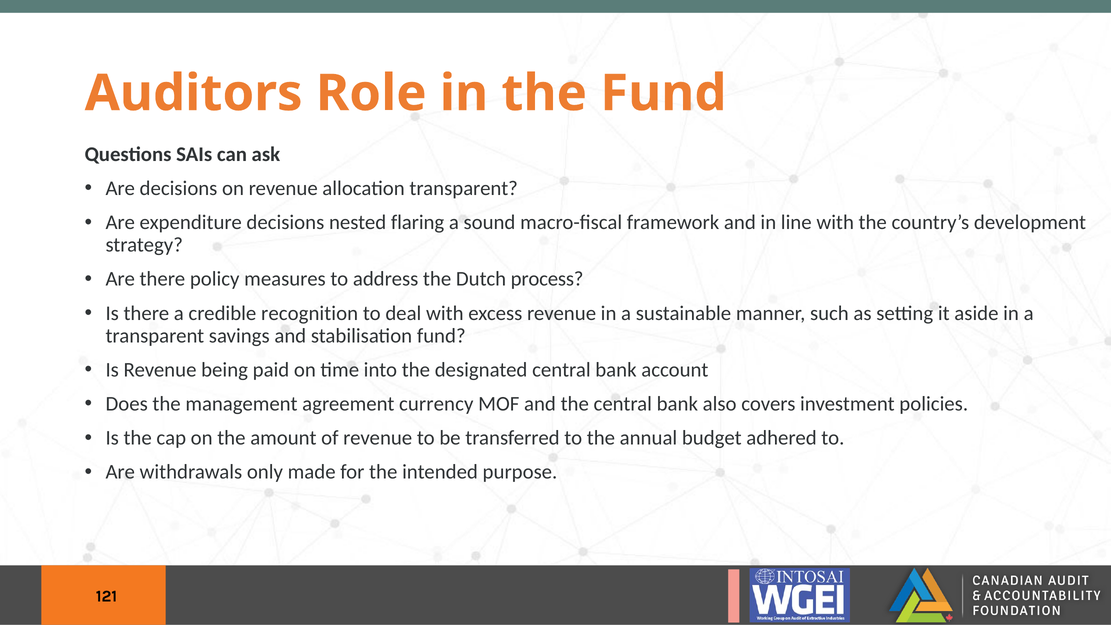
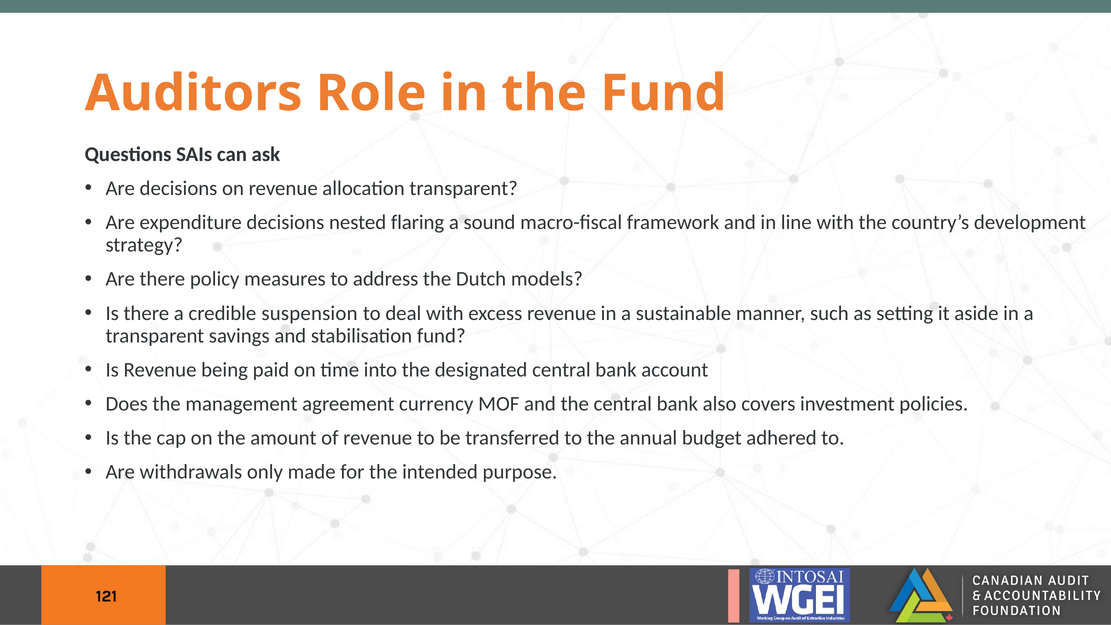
process: process -> models (547, 279)
recognition: recognition -> suspension (310, 313)
